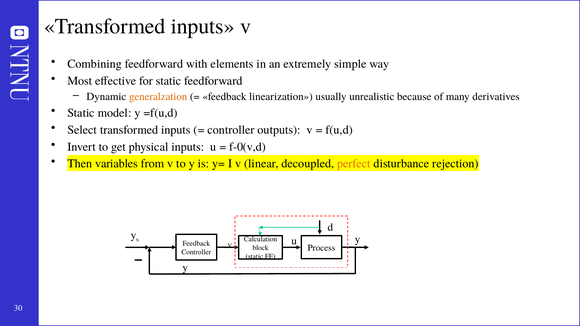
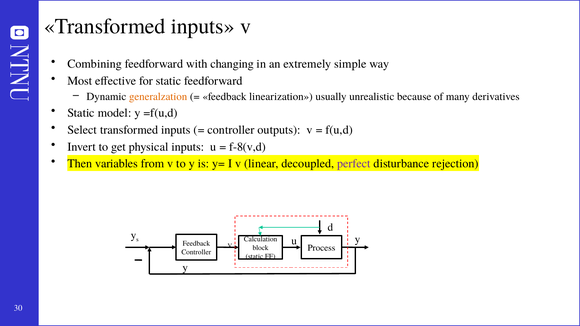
elements: elements -> changing (232, 64)
f-0(v,d: f-0(v,d -> f-8(v,d (247, 147)
perfect colour: orange -> purple (354, 164)
